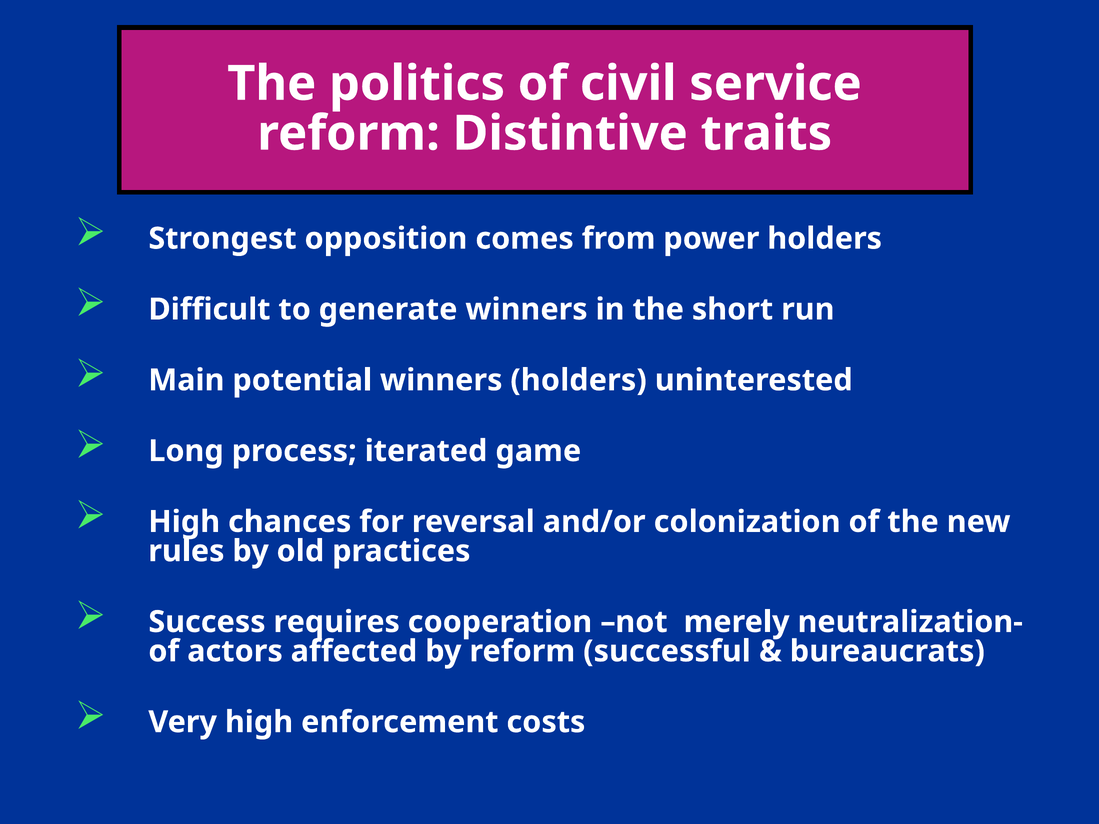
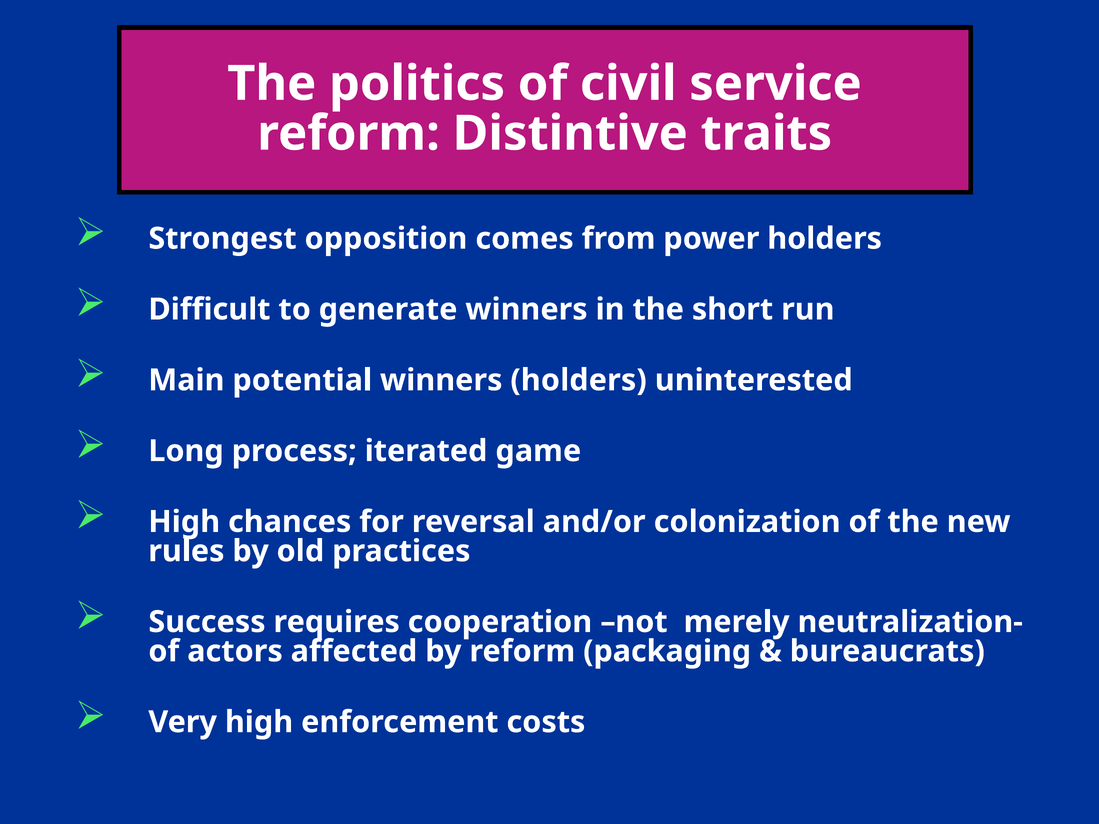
successful: successful -> packaging (667, 651)
